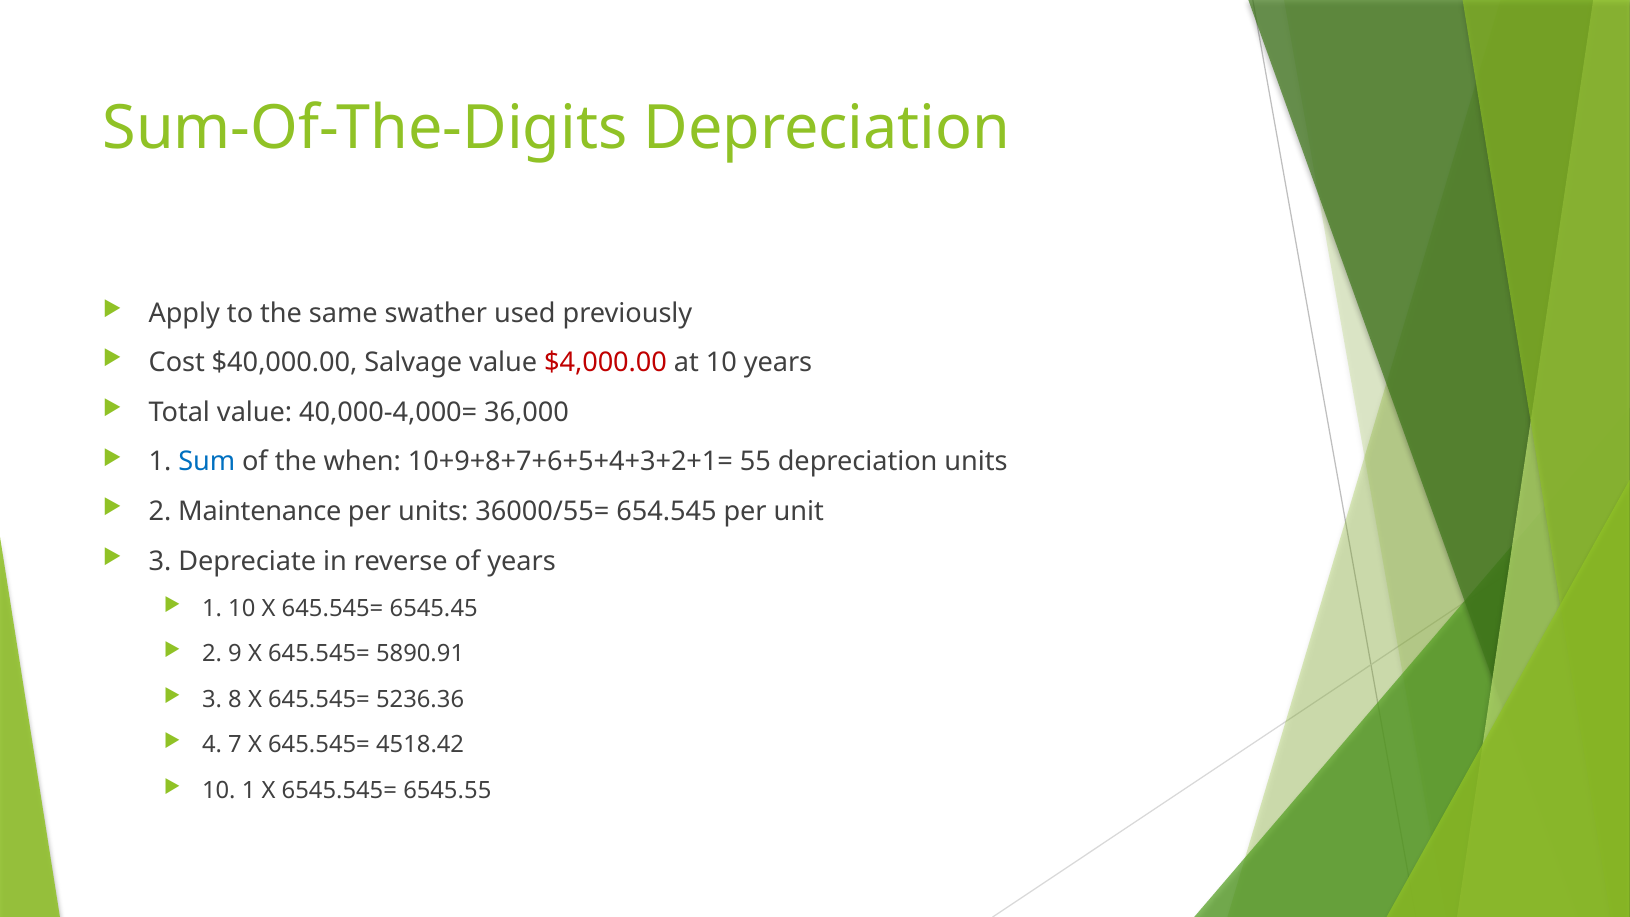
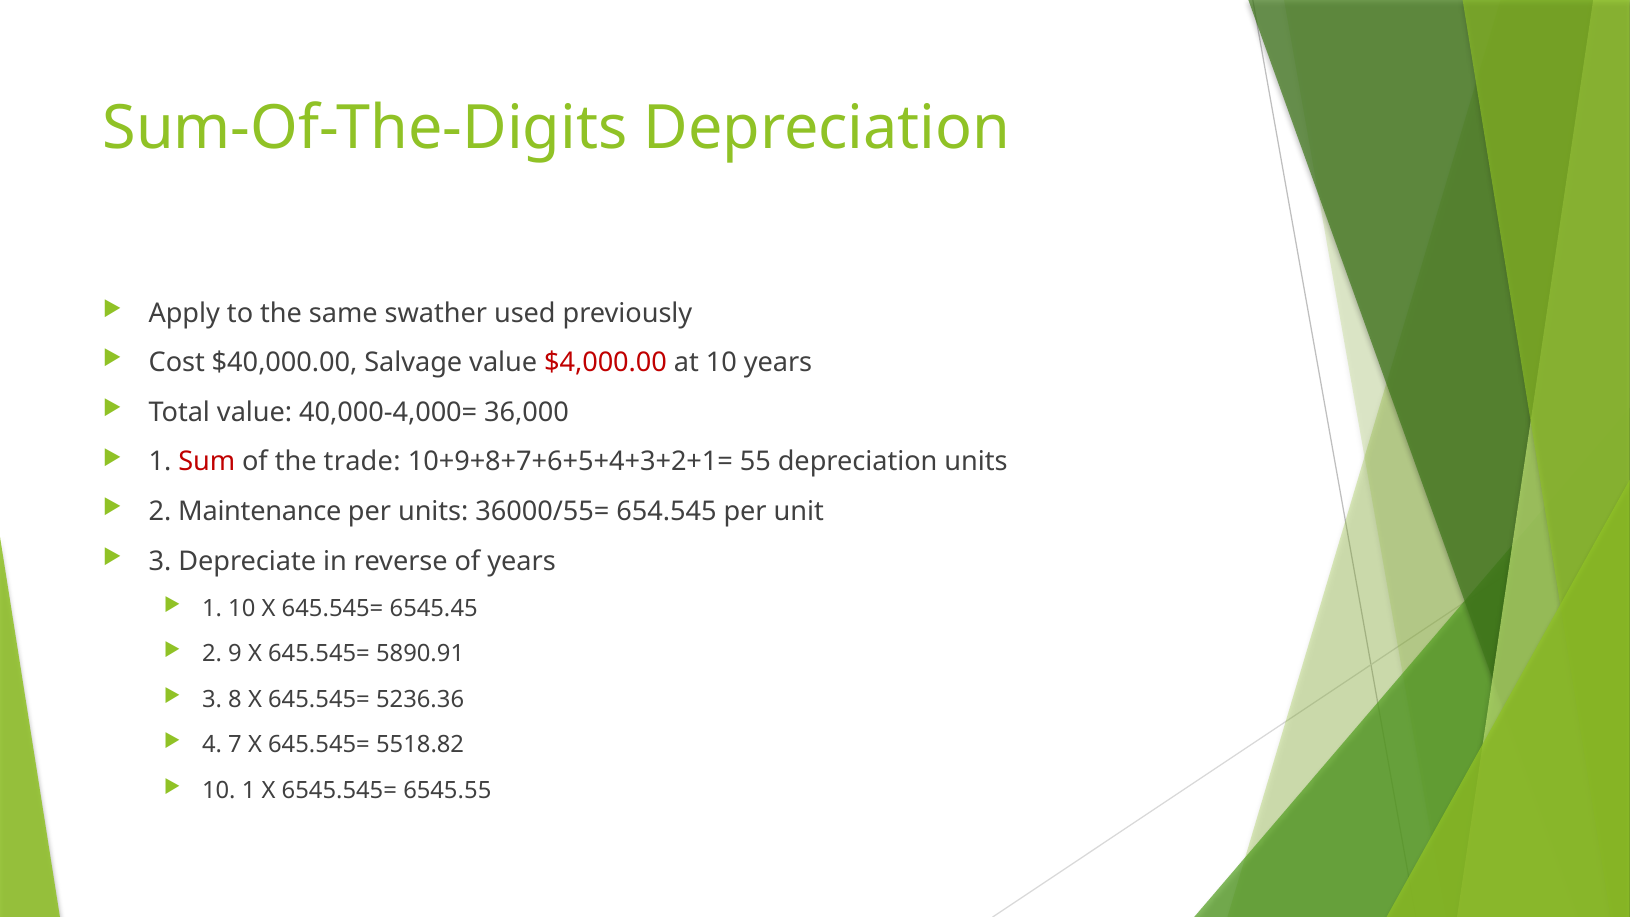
Sum colour: blue -> red (207, 462)
when: when -> trade (362, 462)
4518.42: 4518.42 -> 5518.82 (420, 745)
